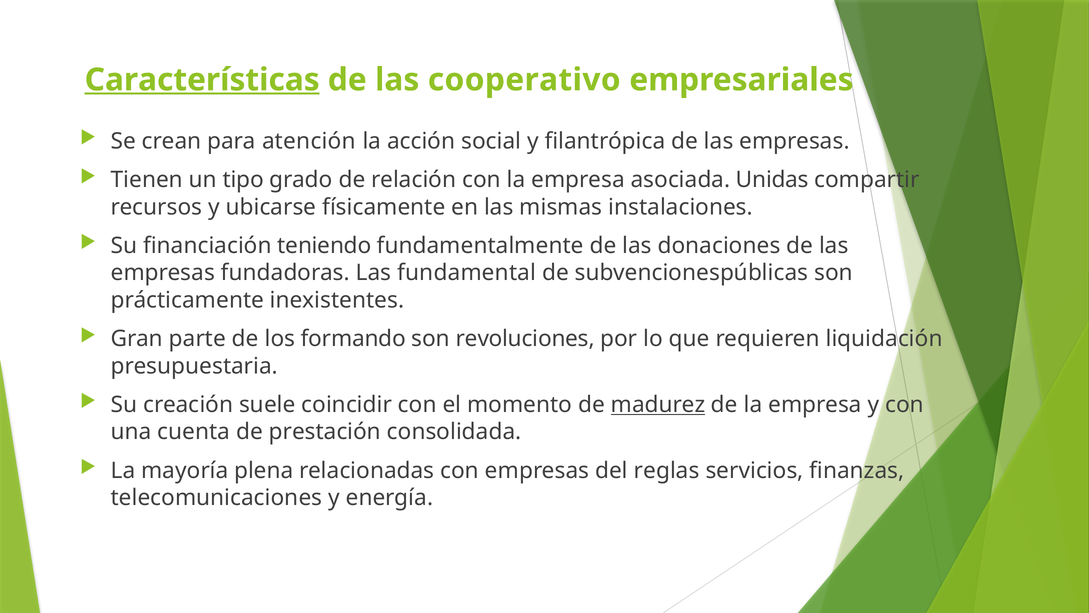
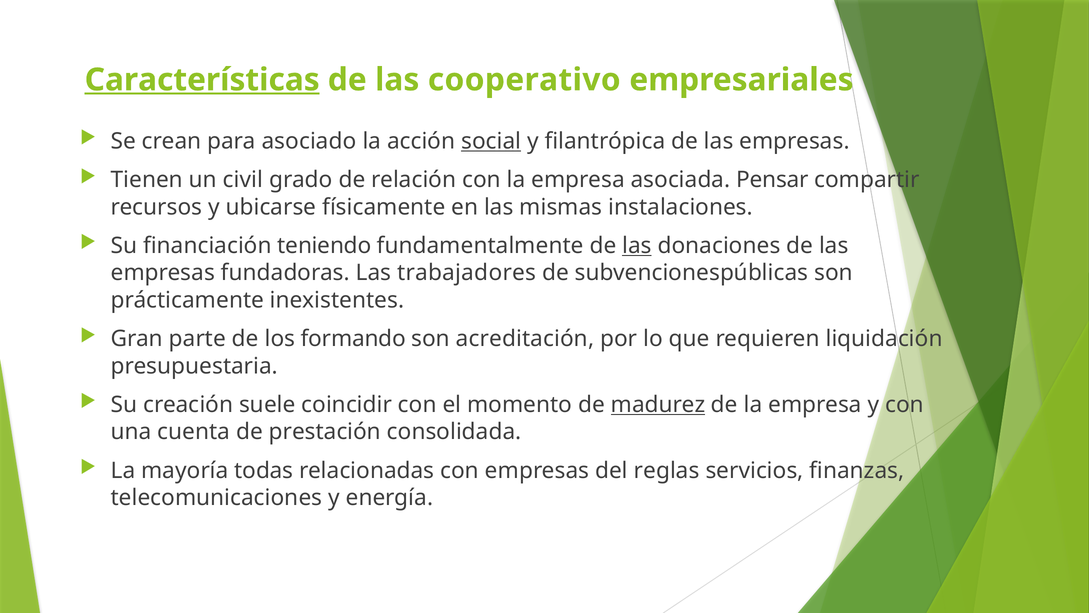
atención: atención -> asociado (309, 141)
social underline: none -> present (491, 141)
tipo: tipo -> civil (243, 180)
Unidas: Unidas -> Pensar (772, 180)
las underline: none -> present (637, 246)
fundamental: fundamental -> trabajadores (467, 273)
revoluciones: revoluciones -> acreditación (525, 339)
plena: plena -> todas (264, 470)
